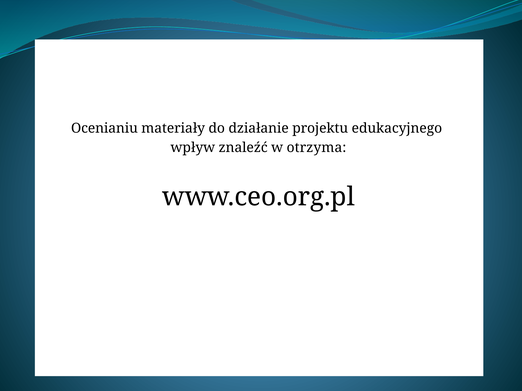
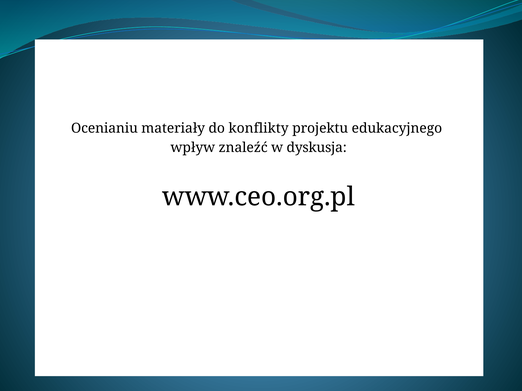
działanie: działanie -> konflikty (259, 128)
otrzyma: otrzyma -> dyskusja (317, 148)
